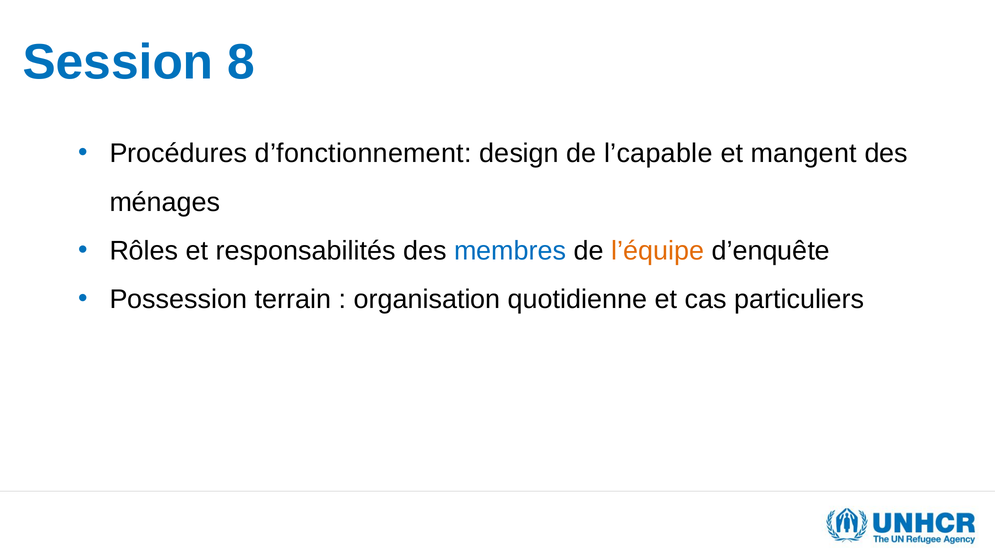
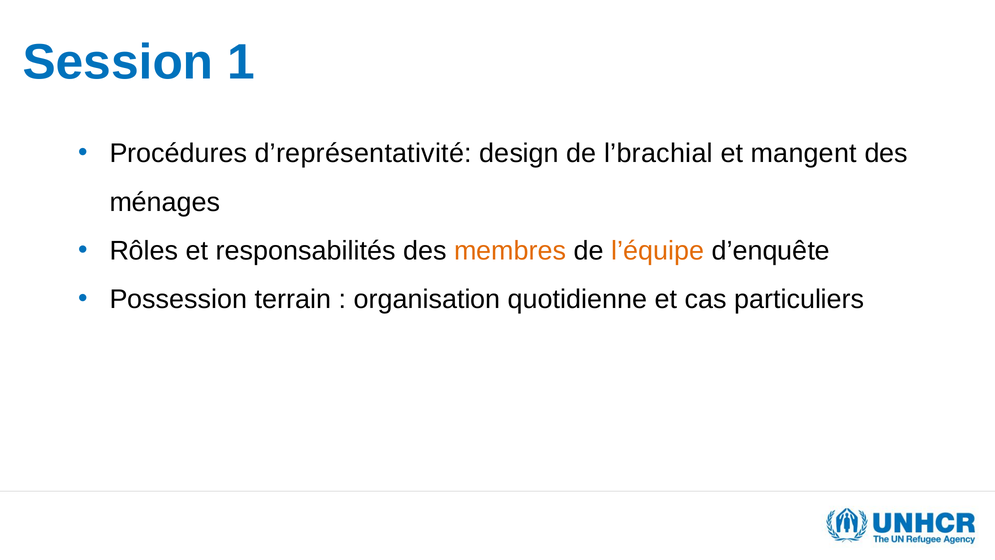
8: 8 -> 1 (241, 62)
d’fonctionnement: d’fonctionnement -> d’représentativité (363, 153)
l’capable: l’capable -> l’brachial (658, 153)
membres colour: blue -> orange (510, 251)
